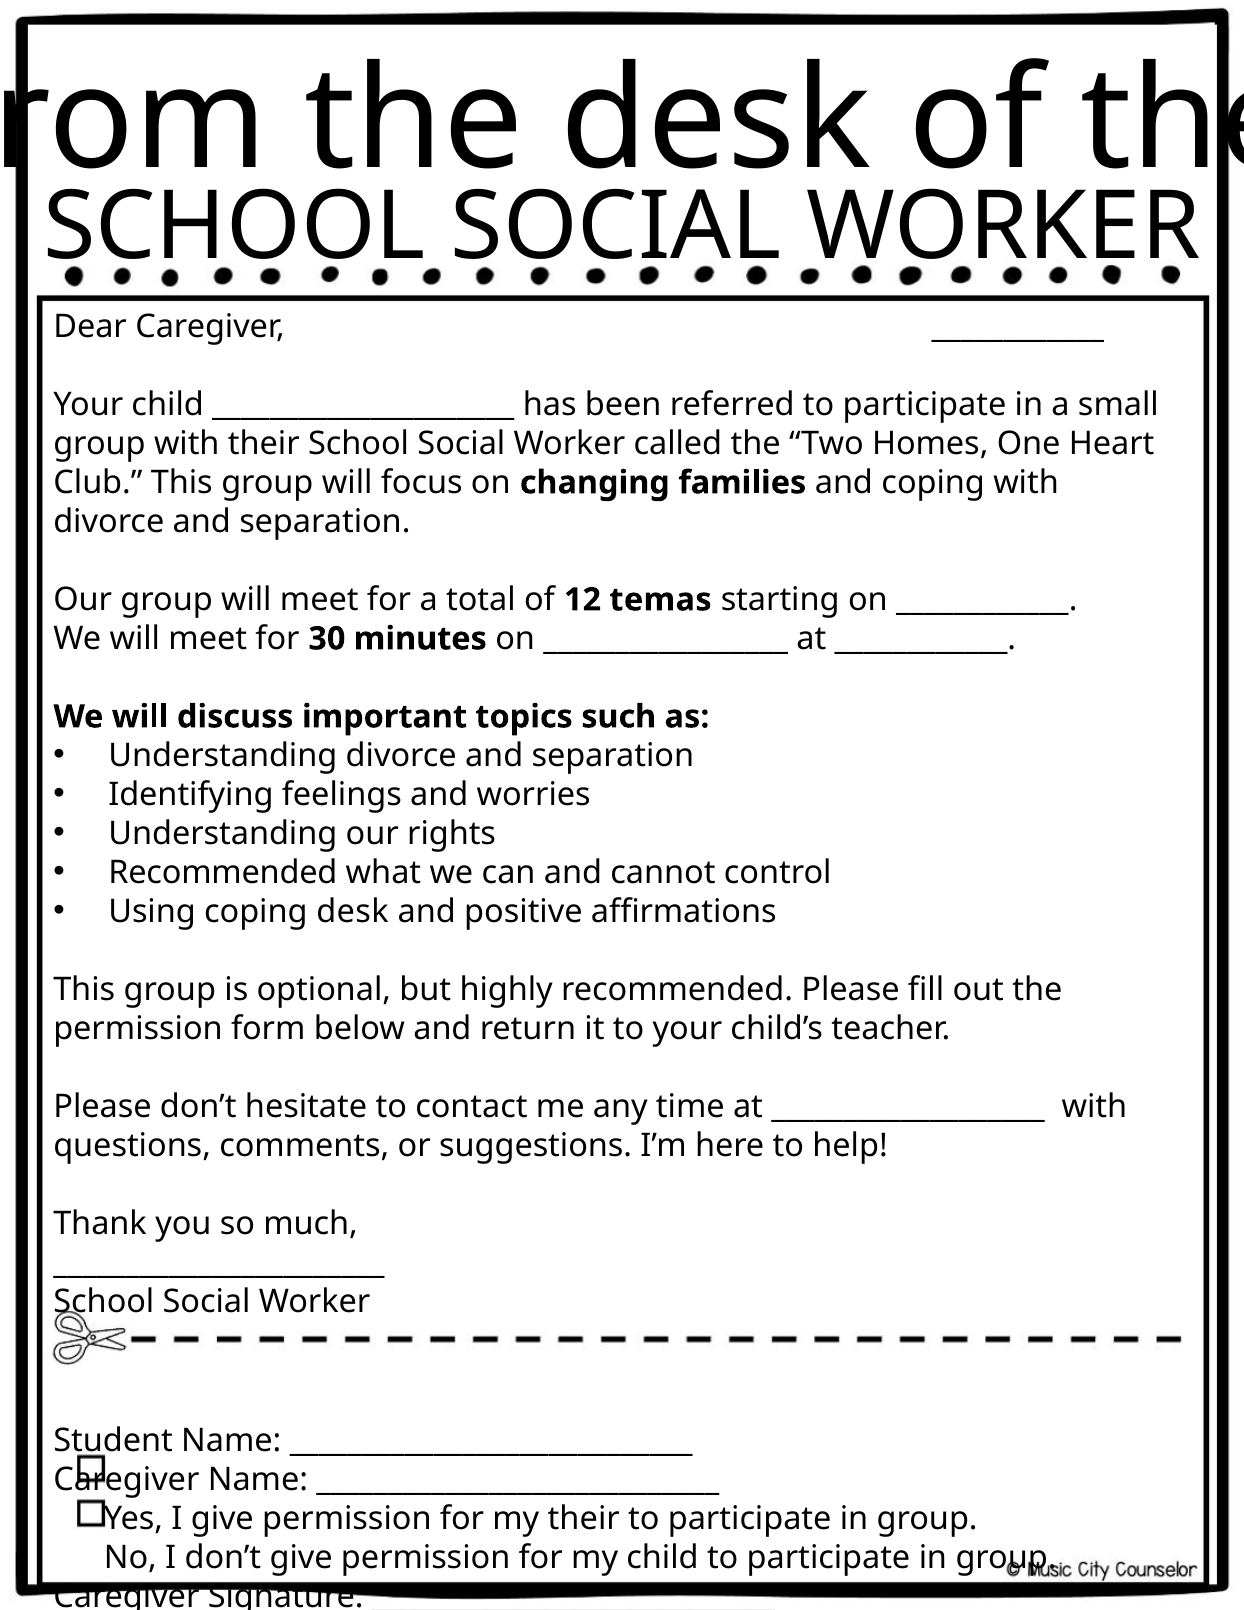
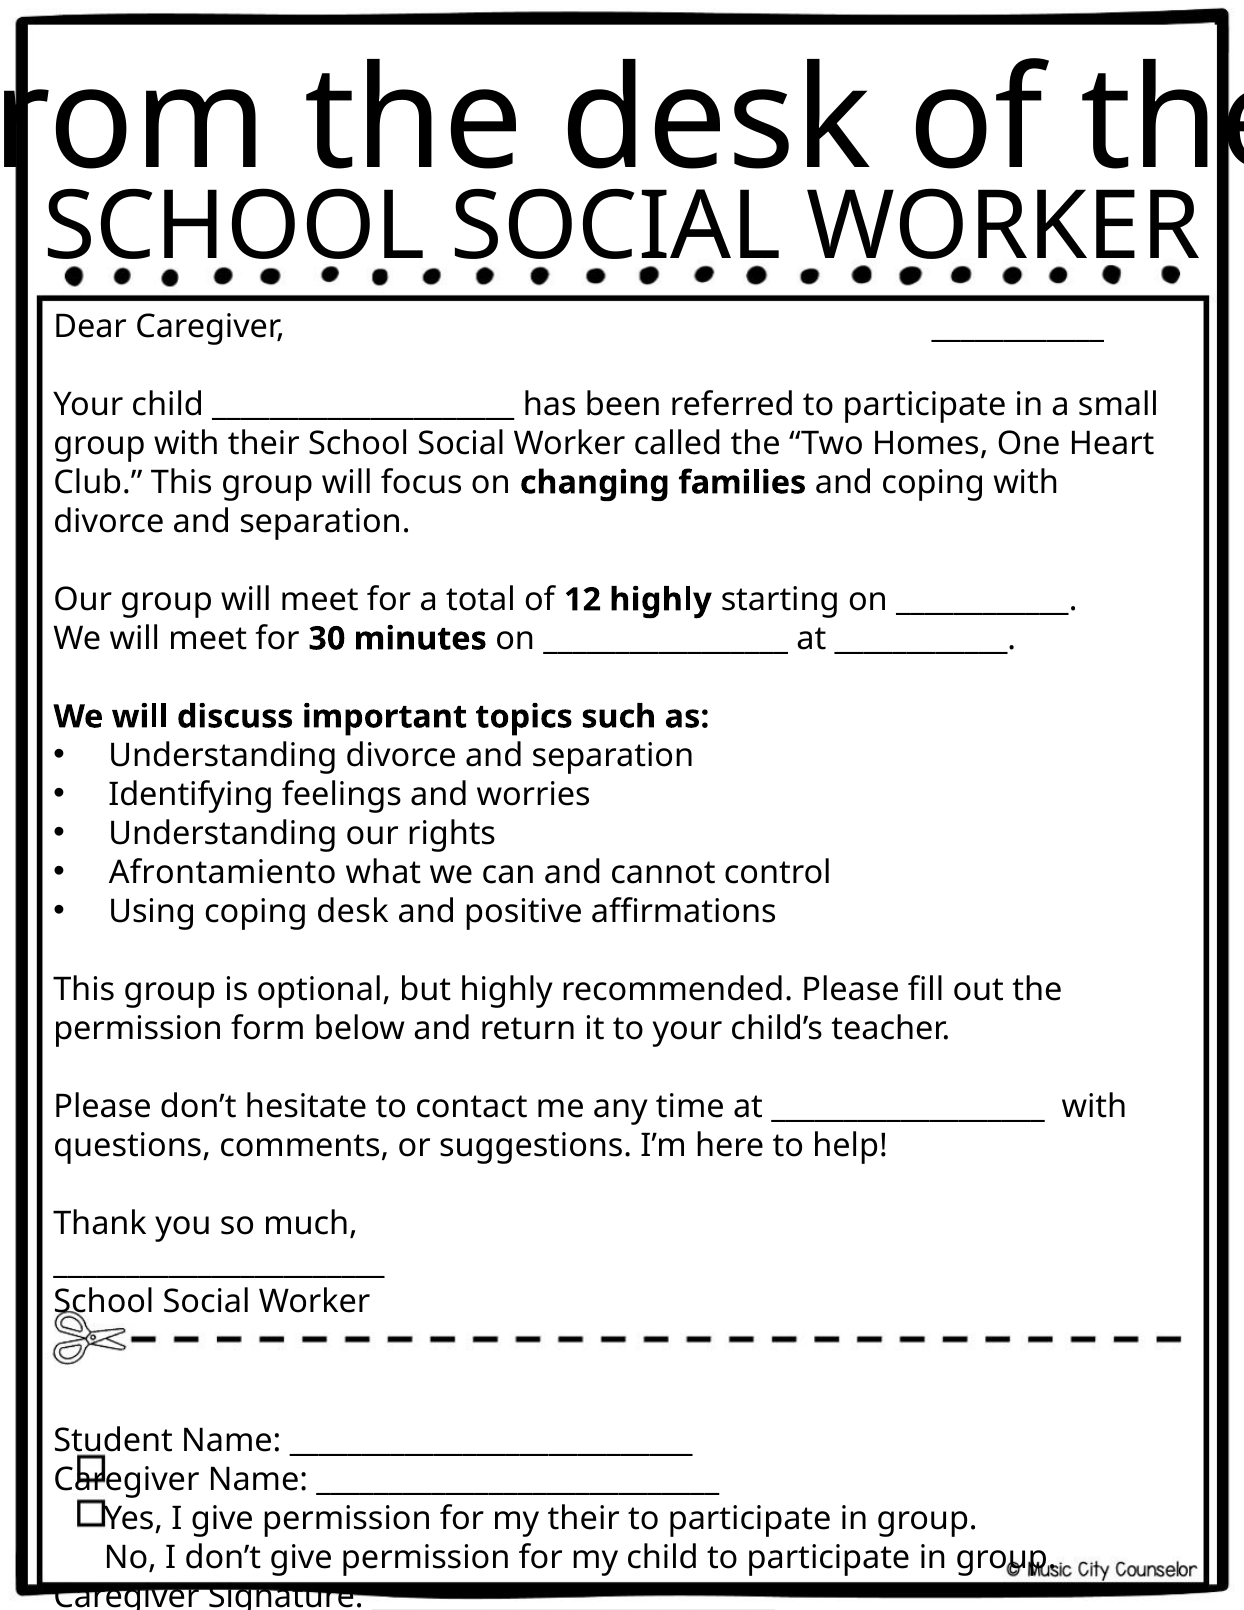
12 temas: temas -> highly (661, 600)
Recommended: Recommended -> Afrontamiento (223, 873)
